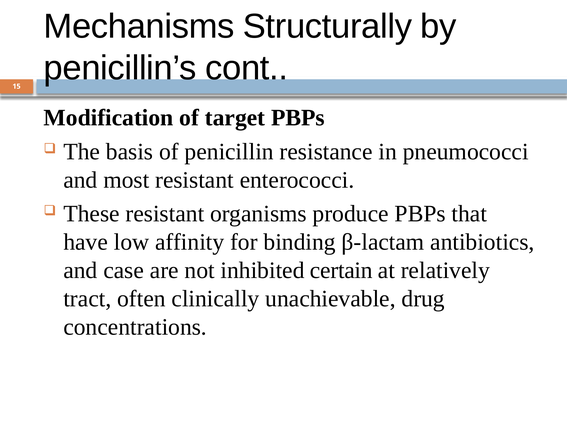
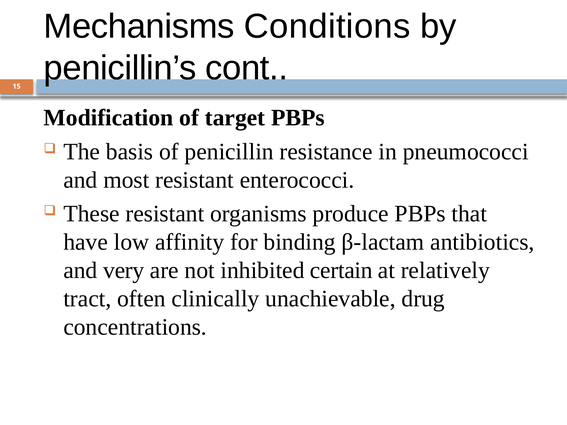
Structurally: Structurally -> Conditions (327, 27)
case: case -> very (124, 271)
